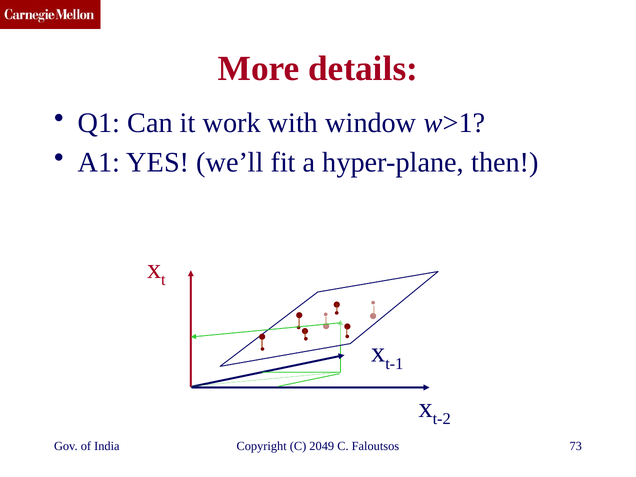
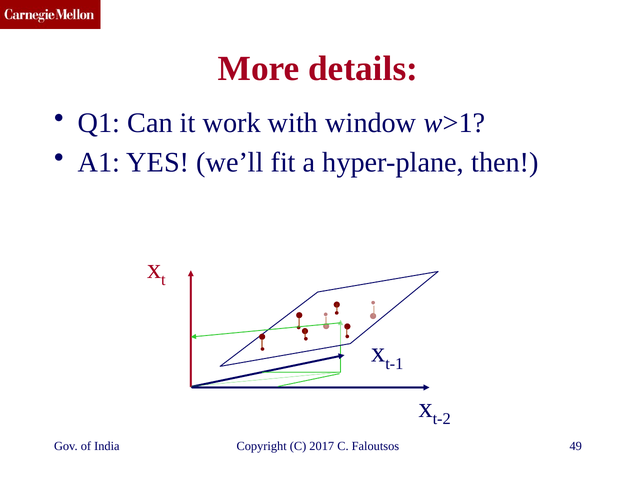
2049: 2049 -> 2017 (322, 446)
73: 73 -> 49 (576, 446)
